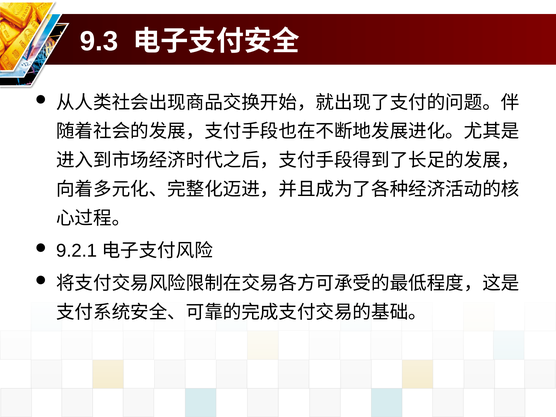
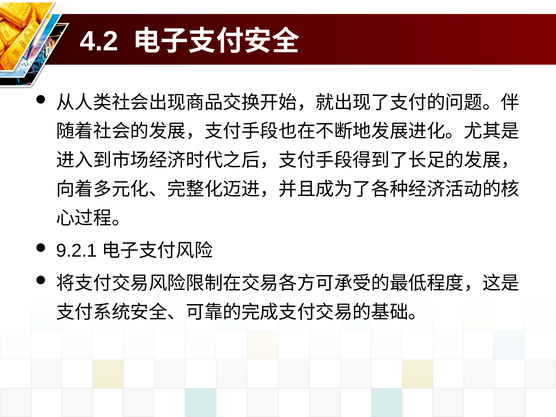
9.3: 9.3 -> 4.2 (99, 41)
